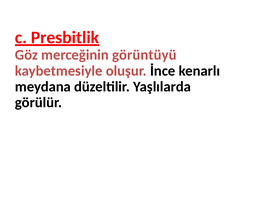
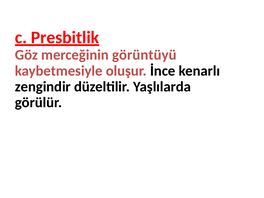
meydana: meydana -> zengindir (43, 87)
